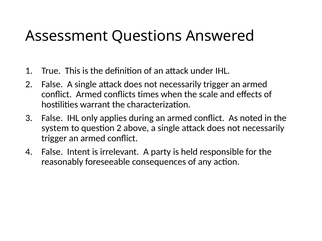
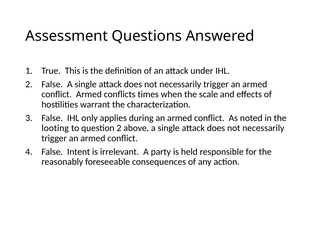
system: system -> looting (55, 128)
